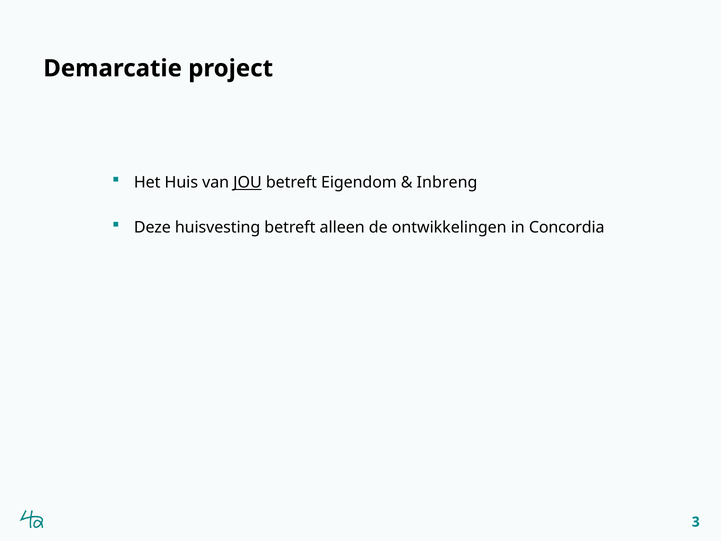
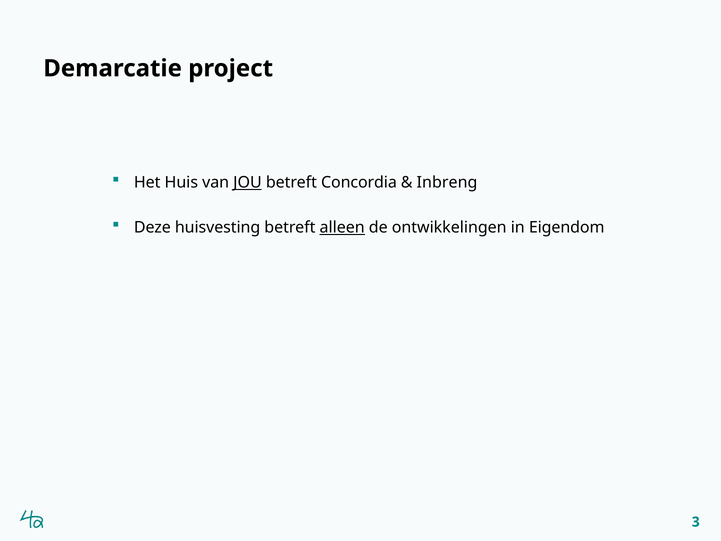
Eigendom: Eigendom -> Concordia (359, 183)
alleen underline: none -> present (342, 227)
Concordia: Concordia -> Eigendom (567, 227)
